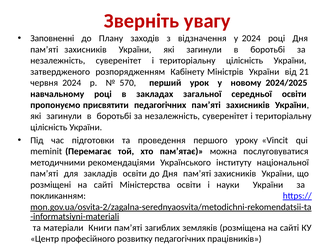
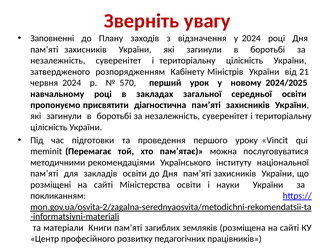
присвятити педагогічних: педагогічних -> діагностична (160, 105)
